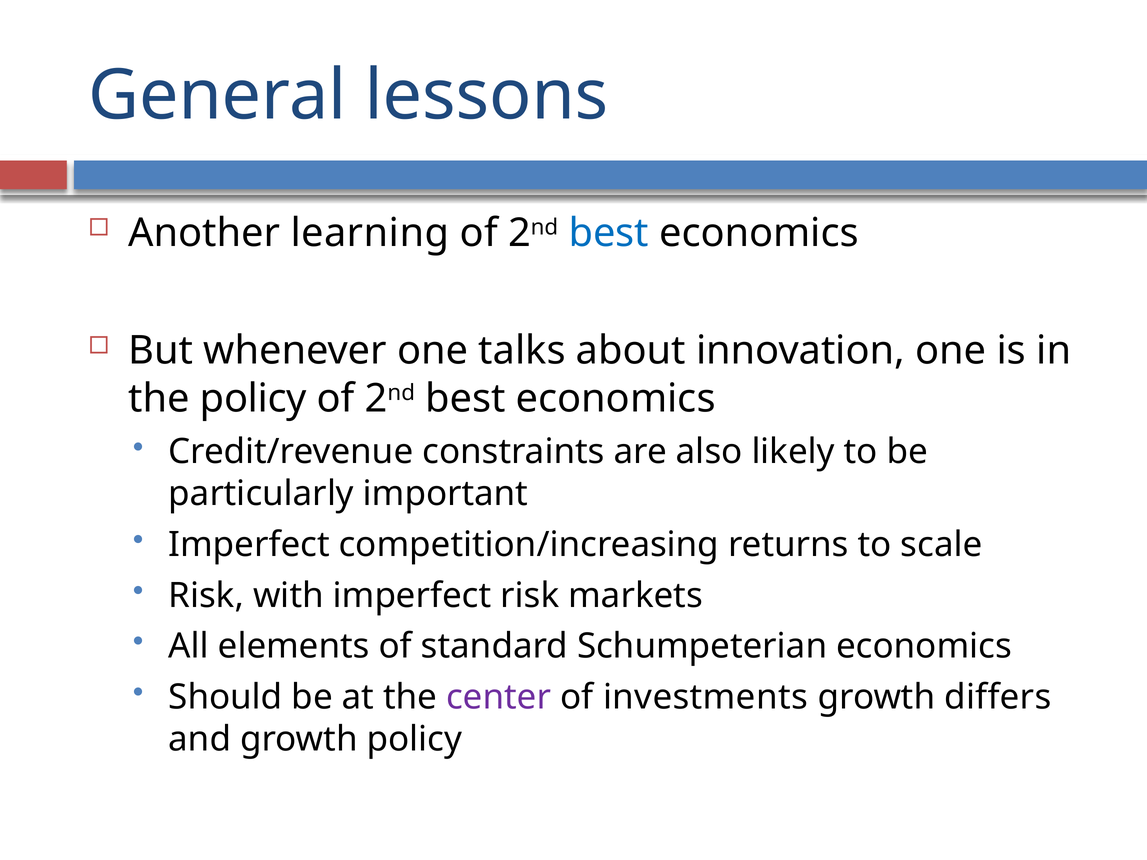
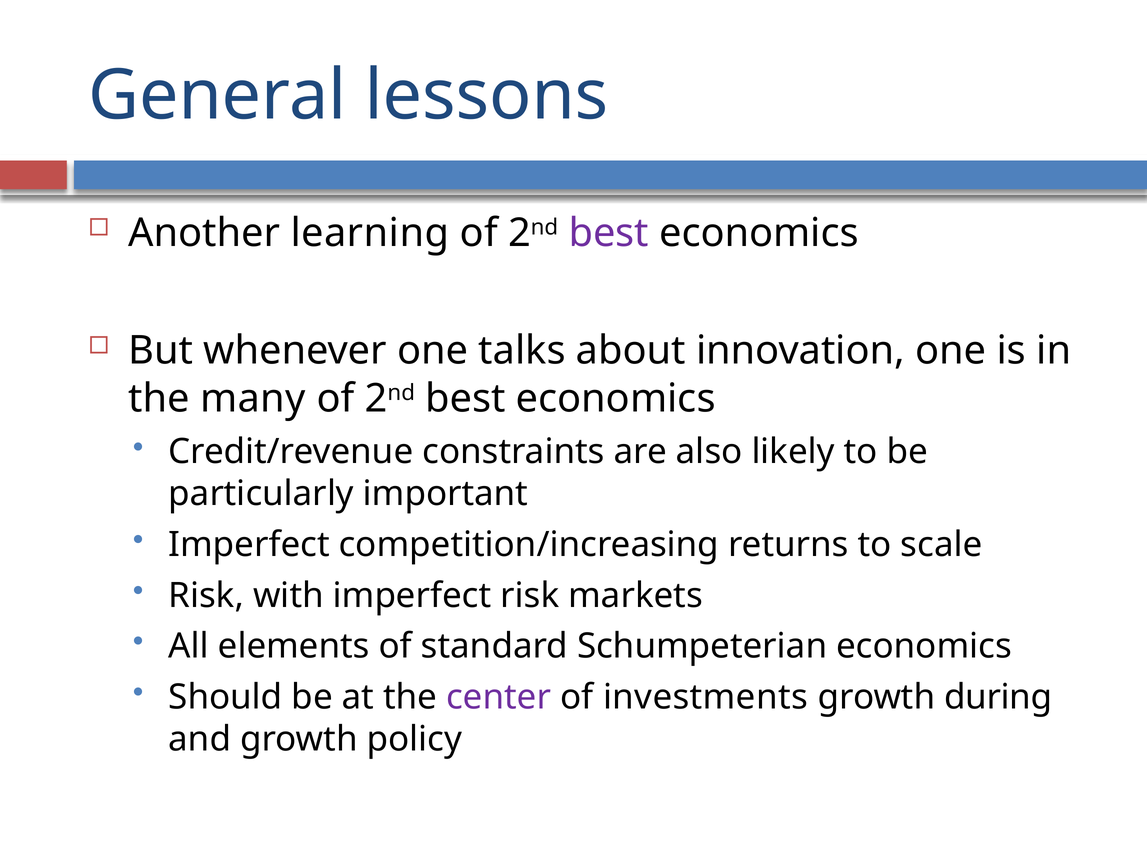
best colour: blue -> purple (609, 233)
the policy: policy -> many (253, 399)
differs: differs -> during (998, 697)
